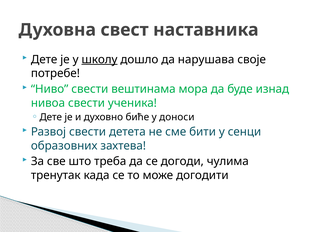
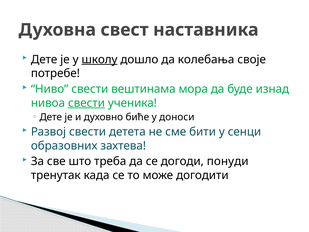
нарушава: нарушава -> колебања (206, 59)
свести underline: none -> present (86, 103)
чулима: чулима -> понуди (228, 161)
